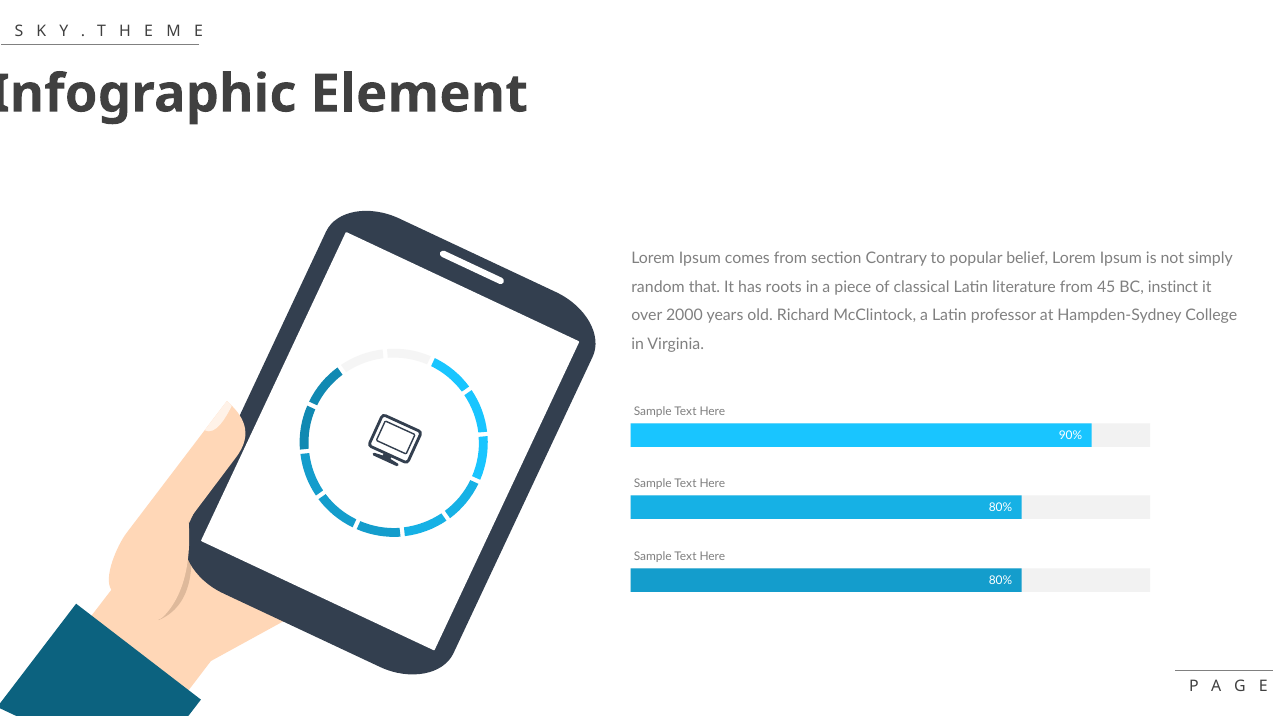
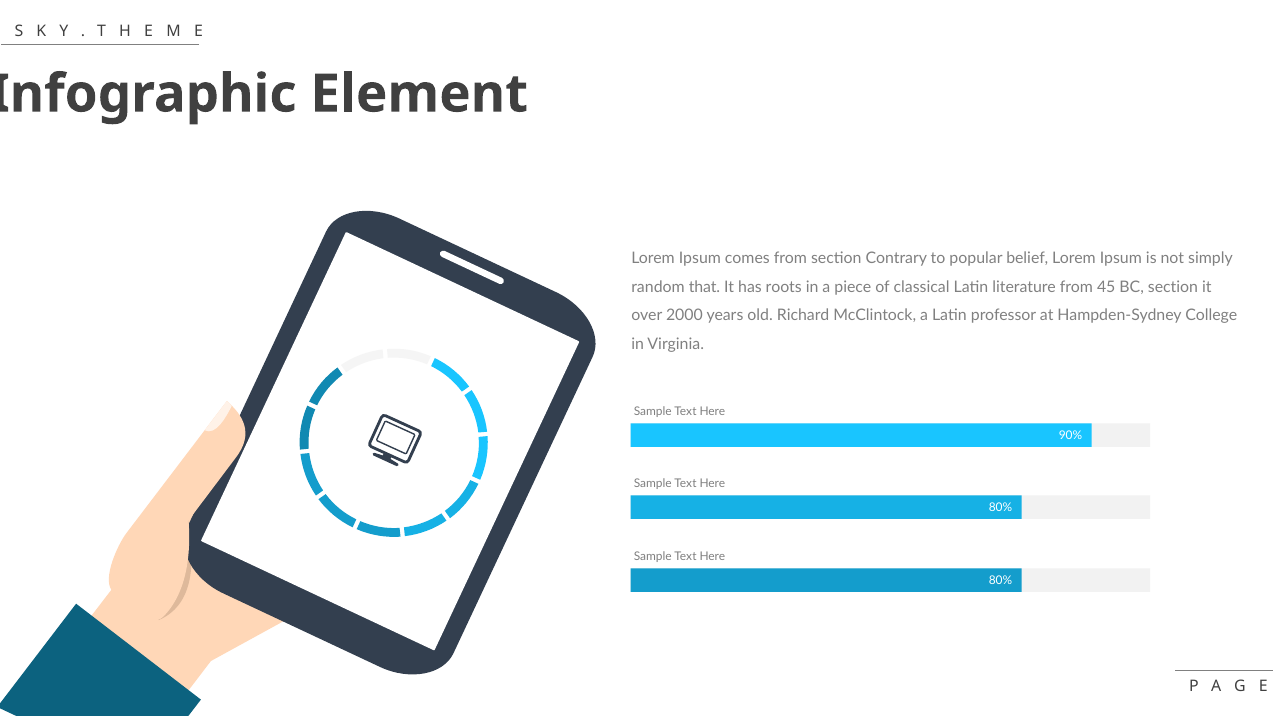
BC instinct: instinct -> section (1173, 287)
